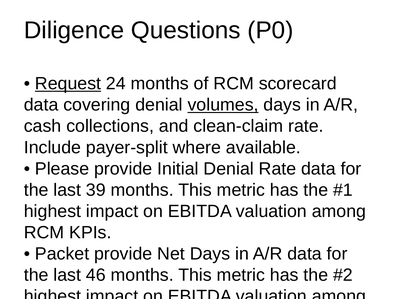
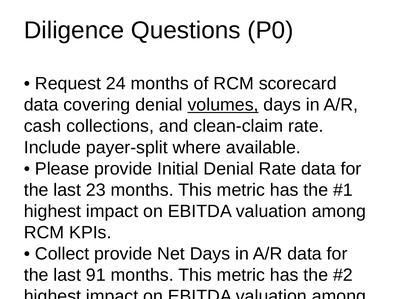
Request underline: present -> none (68, 84)
39: 39 -> 23 (96, 190)
Packet: Packet -> Collect (62, 254)
46: 46 -> 91 (96, 275)
